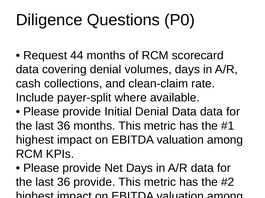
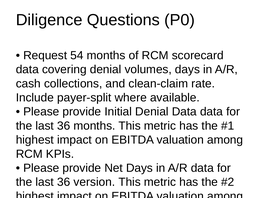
44: 44 -> 54 (77, 56)
36 provide: provide -> version (94, 183)
